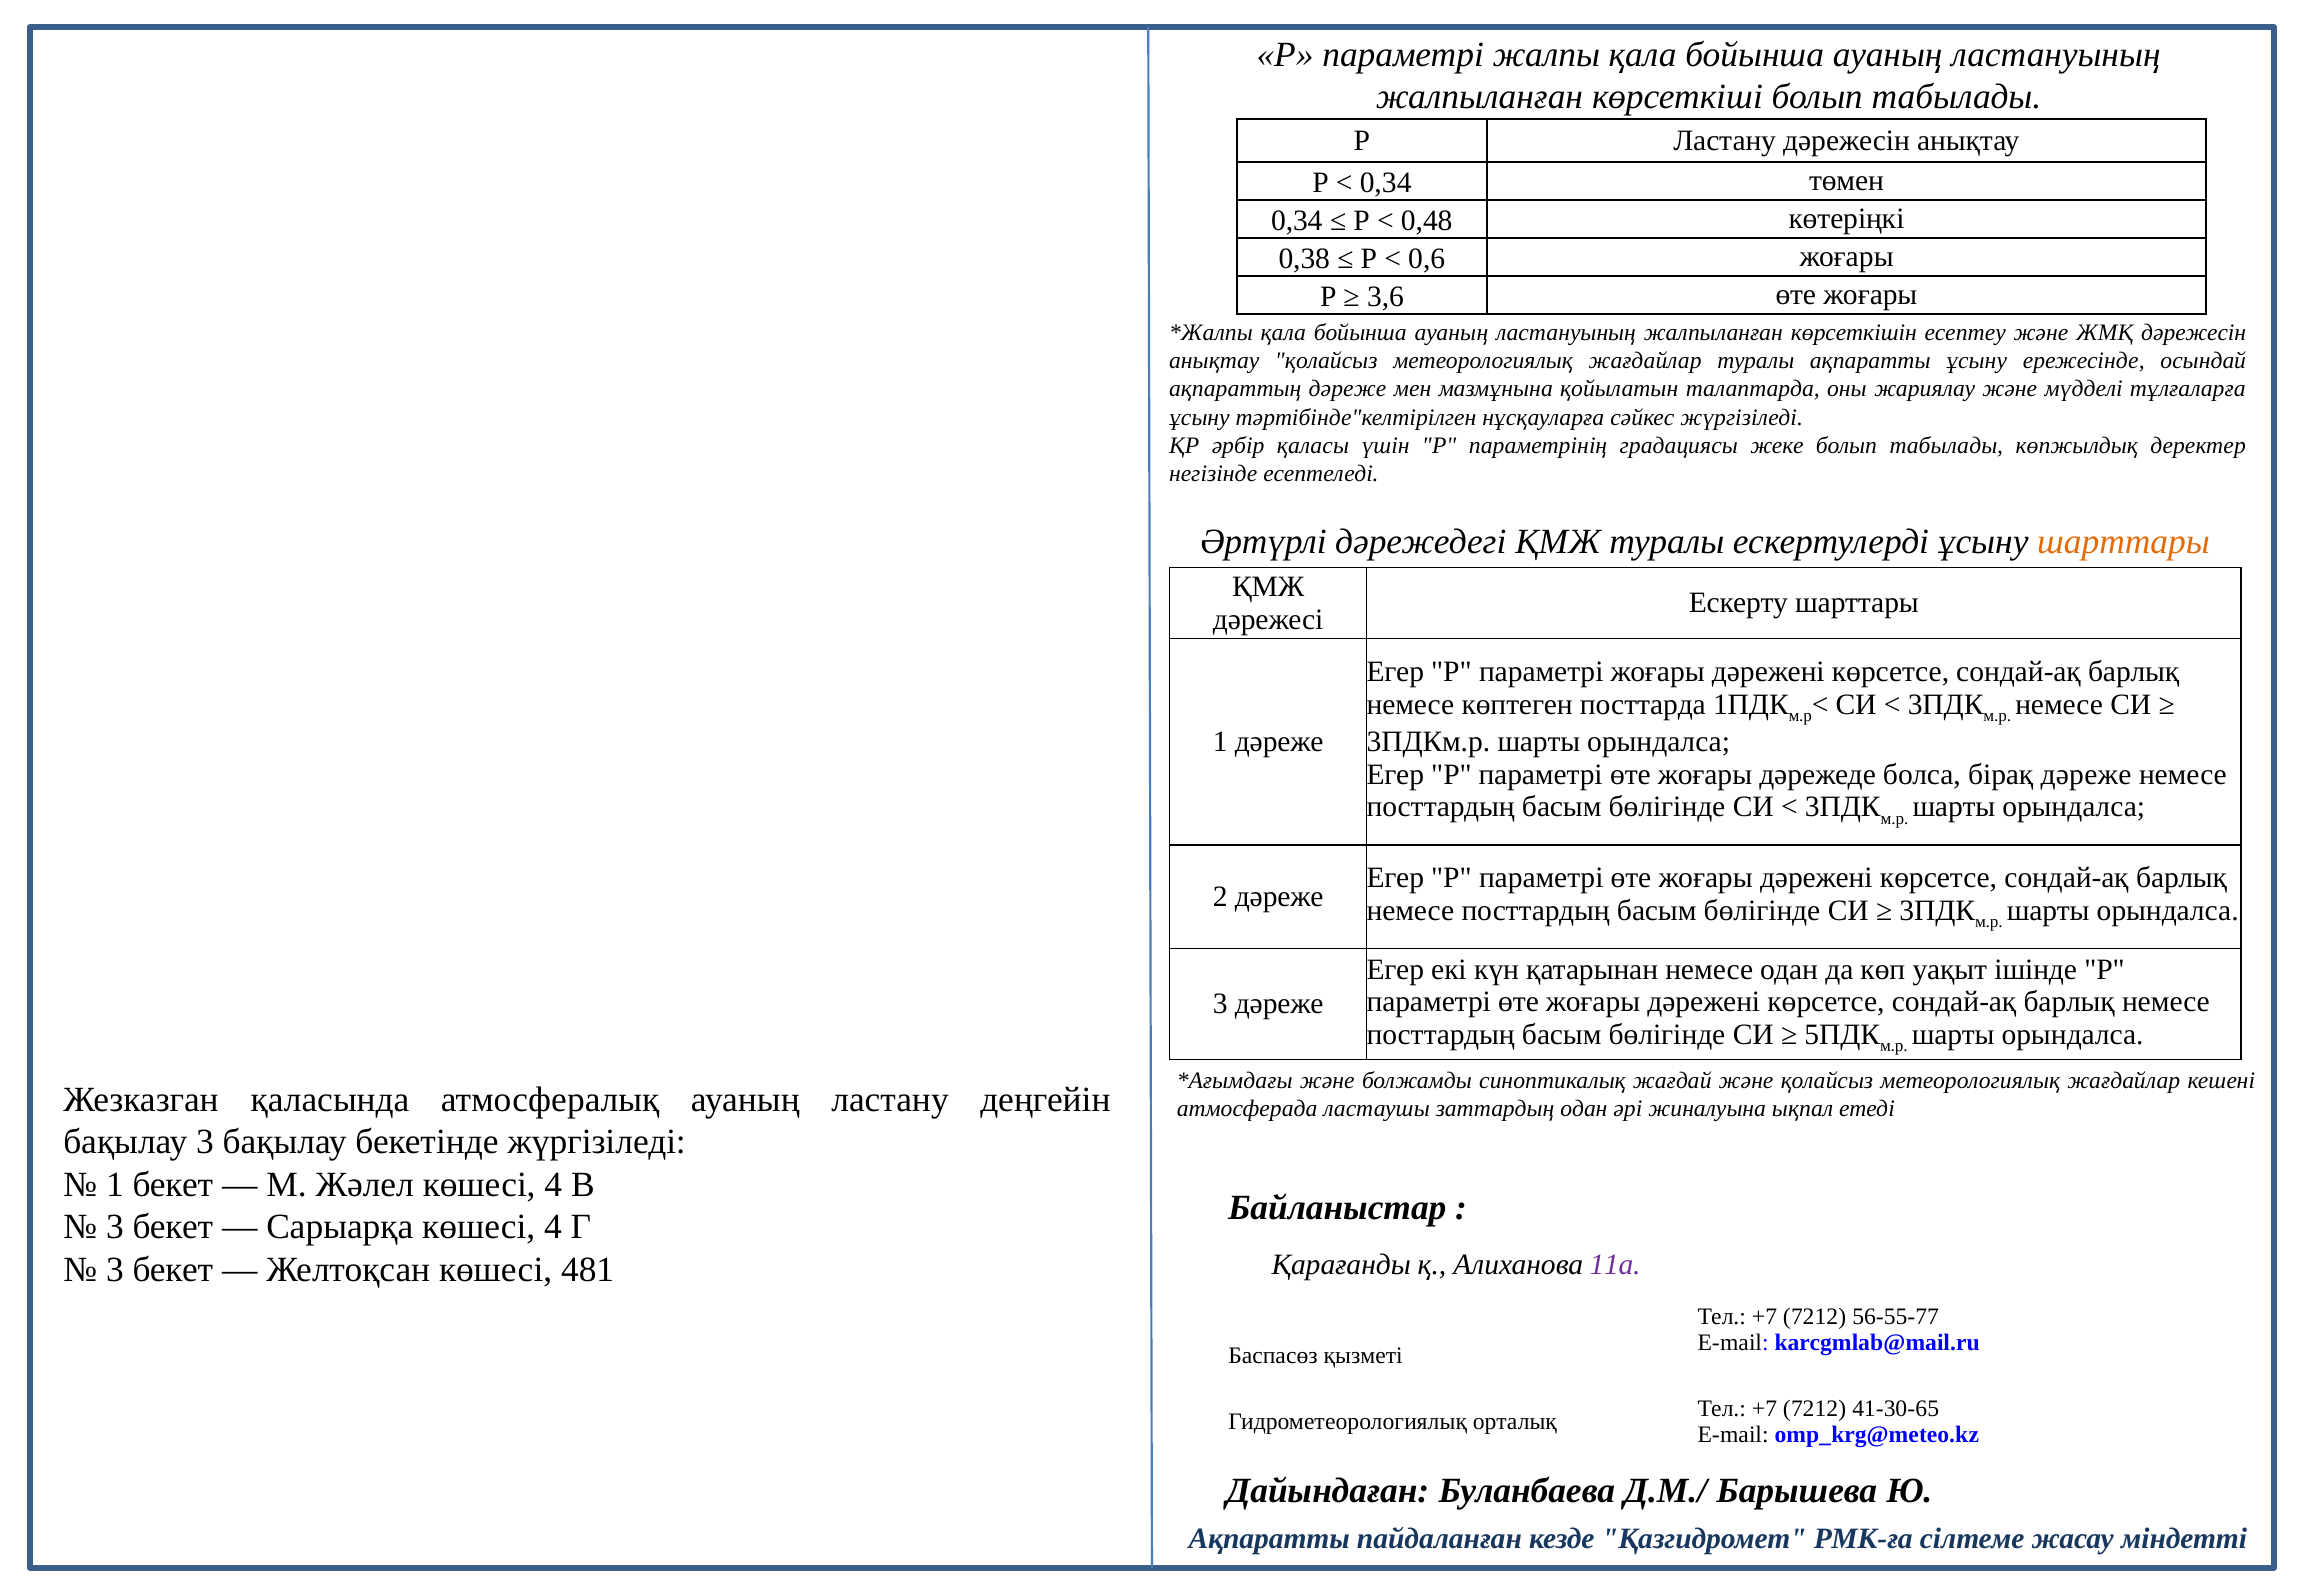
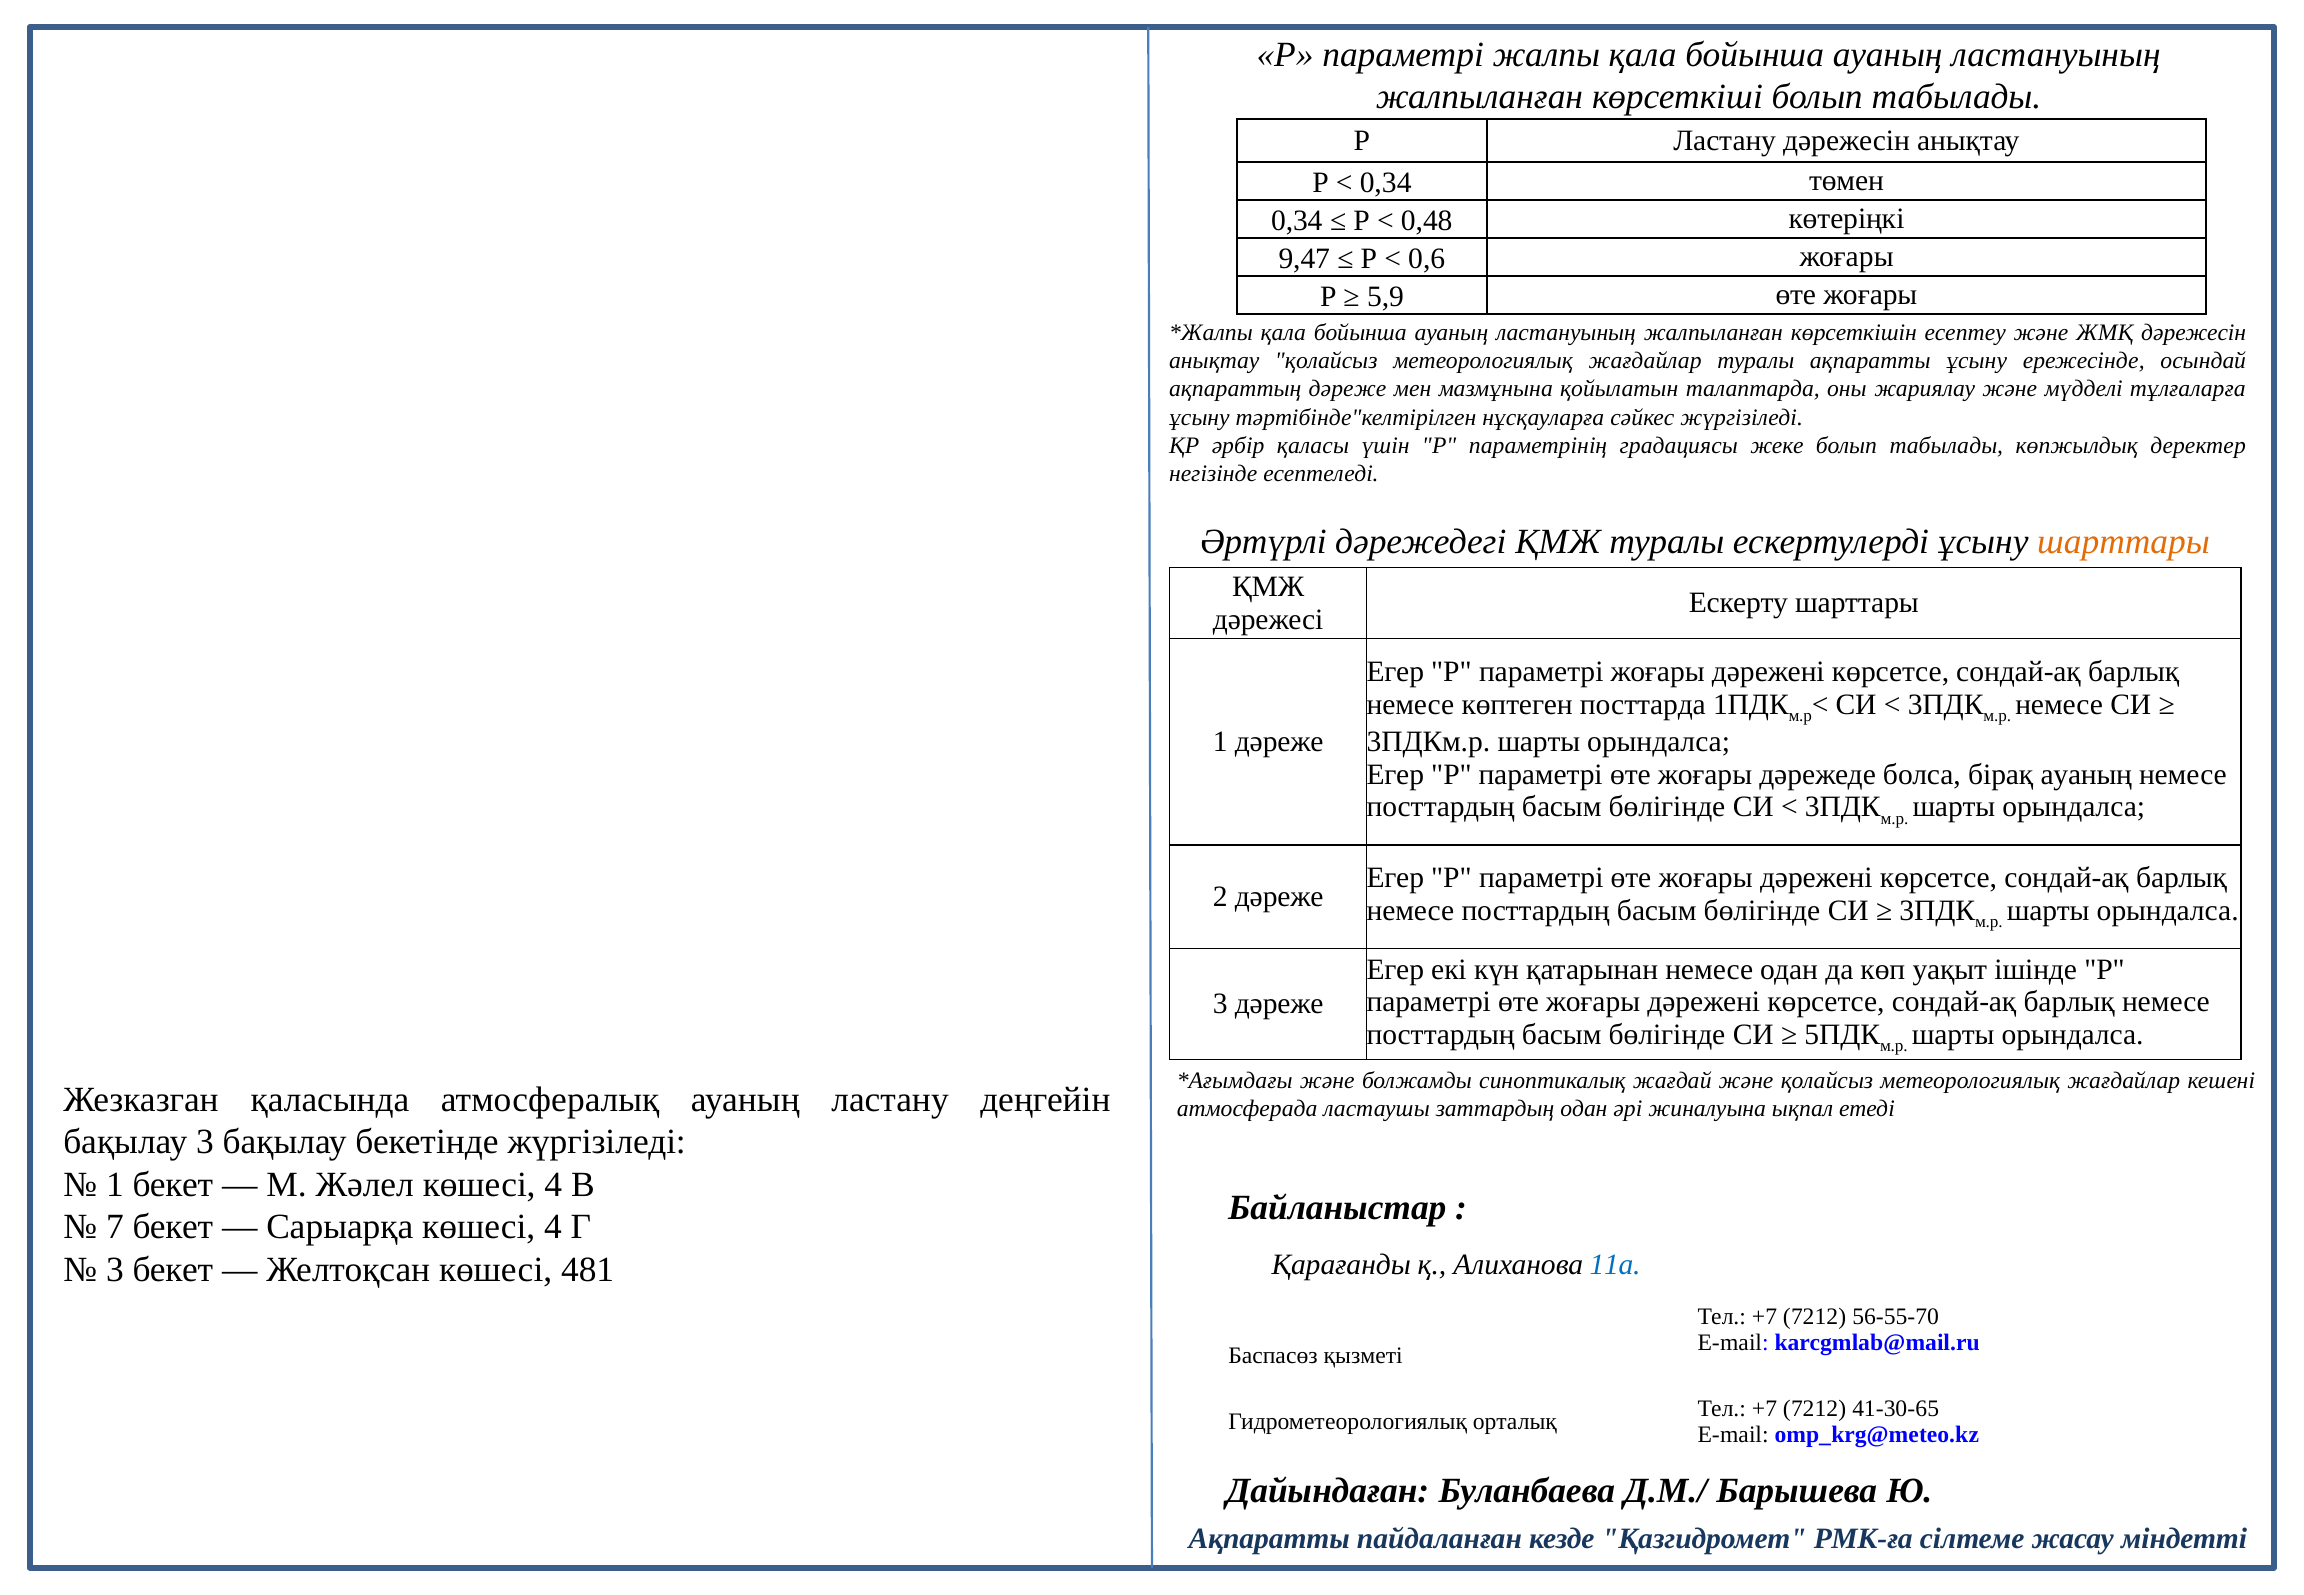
0,38: 0,38 -> 9,47 (1304, 258)
3,6: 3,6 -> 5,9 (1386, 296)
бірақ дәреже: дәреже -> ауаның (2086, 775)
3: 3 -> 7 (115, 1227)
11а colour: purple -> blue (1615, 1264)
56-55-77: 56-55-77 -> 56-55-70 (1896, 1317)
